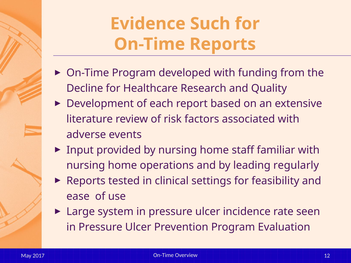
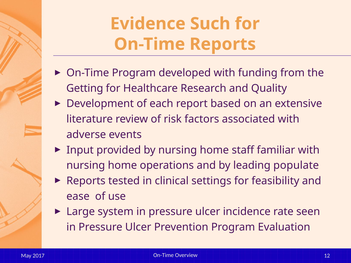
Decline: Decline -> Getting (85, 88)
regularly: regularly -> populate (296, 166)
